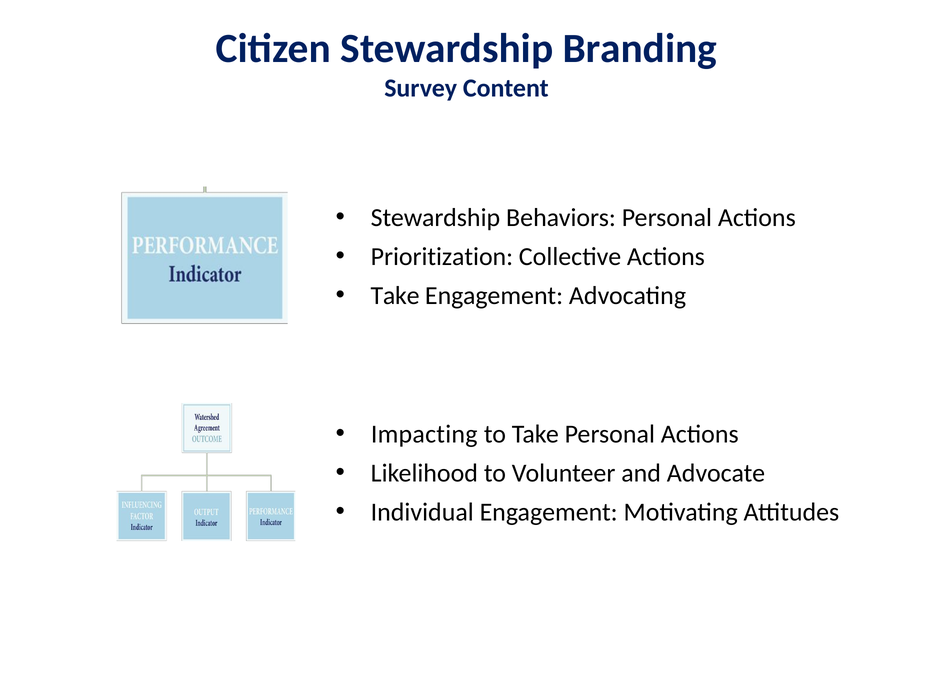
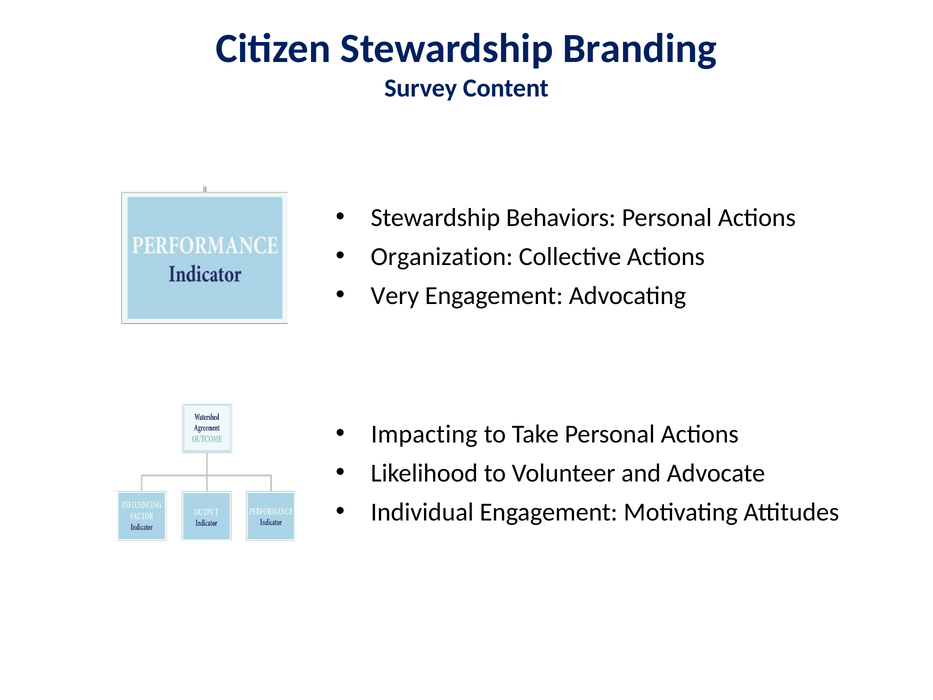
Prioritization: Prioritization -> Organization (442, 256)
Take: Take -> Very (395, 295)
